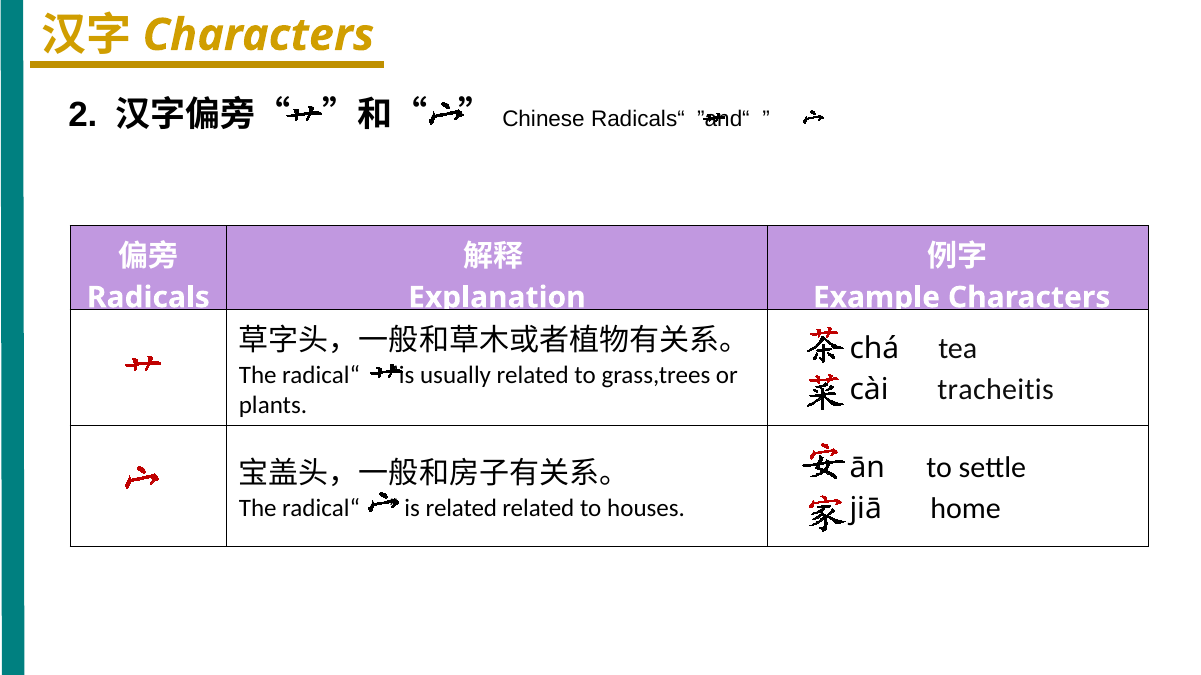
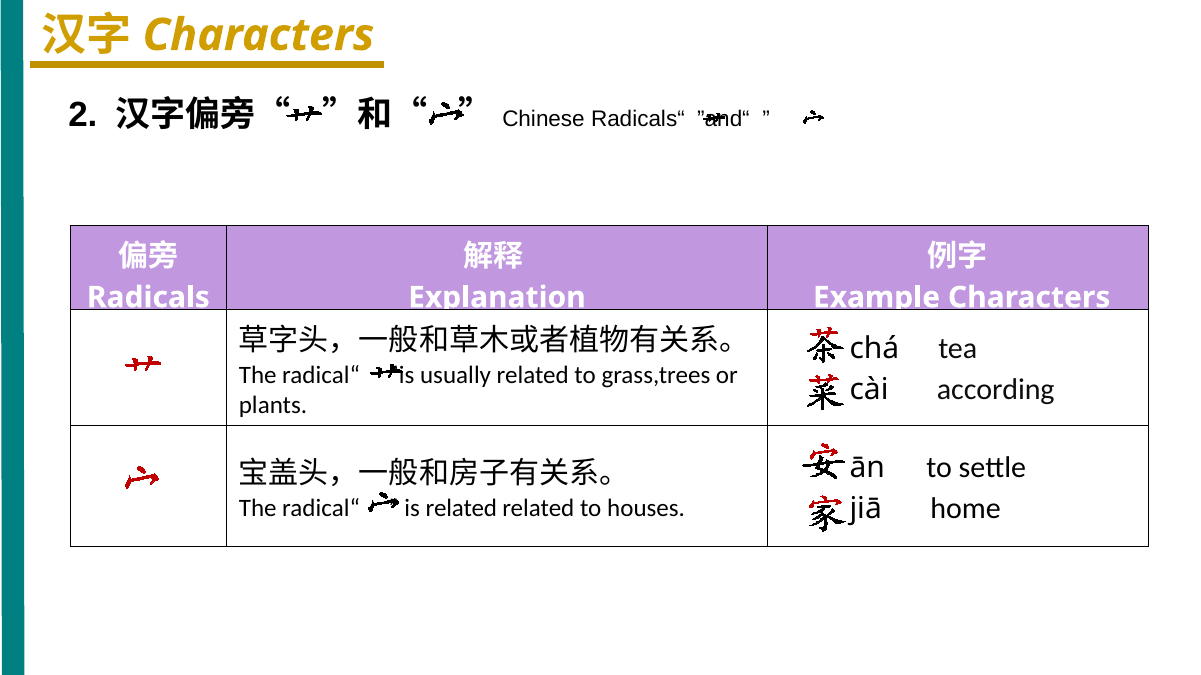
tracheitis: tracheitis -> according (996, 390)
